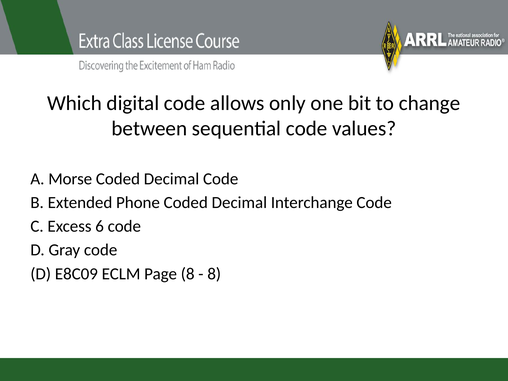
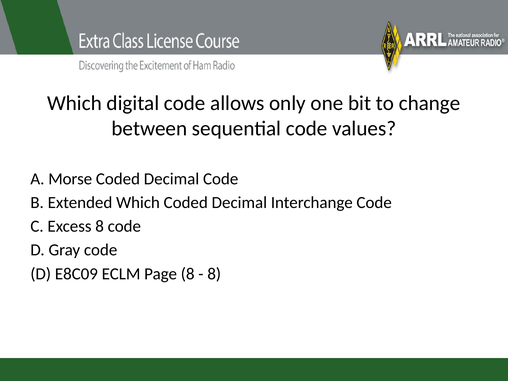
Extended Phone: Phone -> Which (138, 203)
Excess 6: 6 -> 8 (100, 226)
